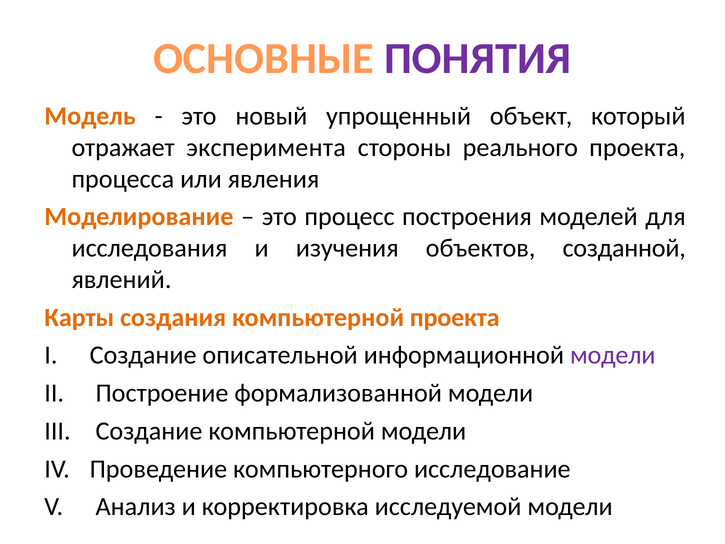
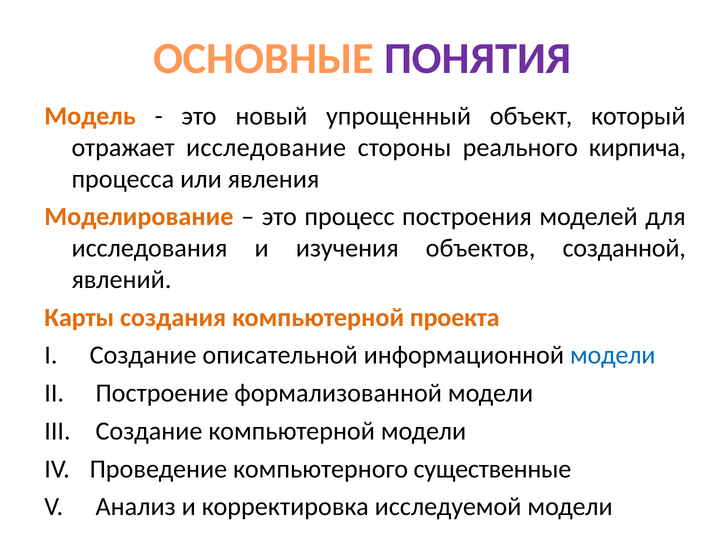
эксперимента: эксперимента -> исследование (266, 147)
реального проекта: проекта -> кирпича (637, 147)
модели colour: purple -> blue (613, 355)
исследование: исследование -> существенные (492, 469)
